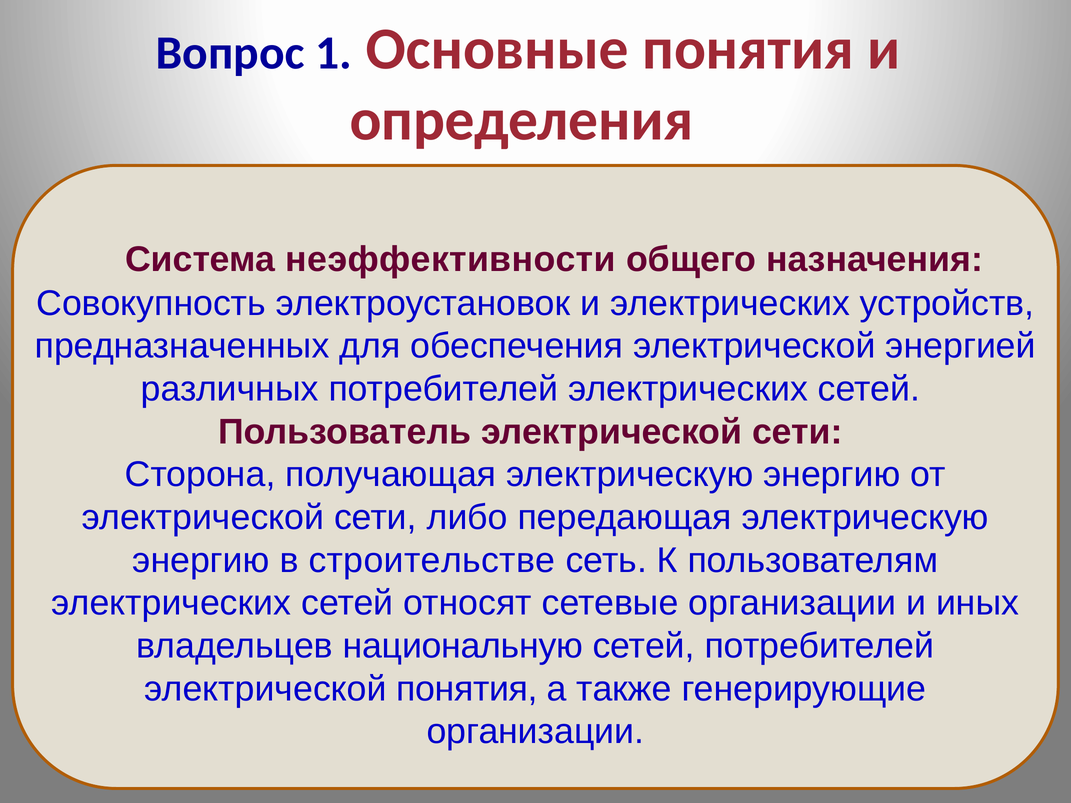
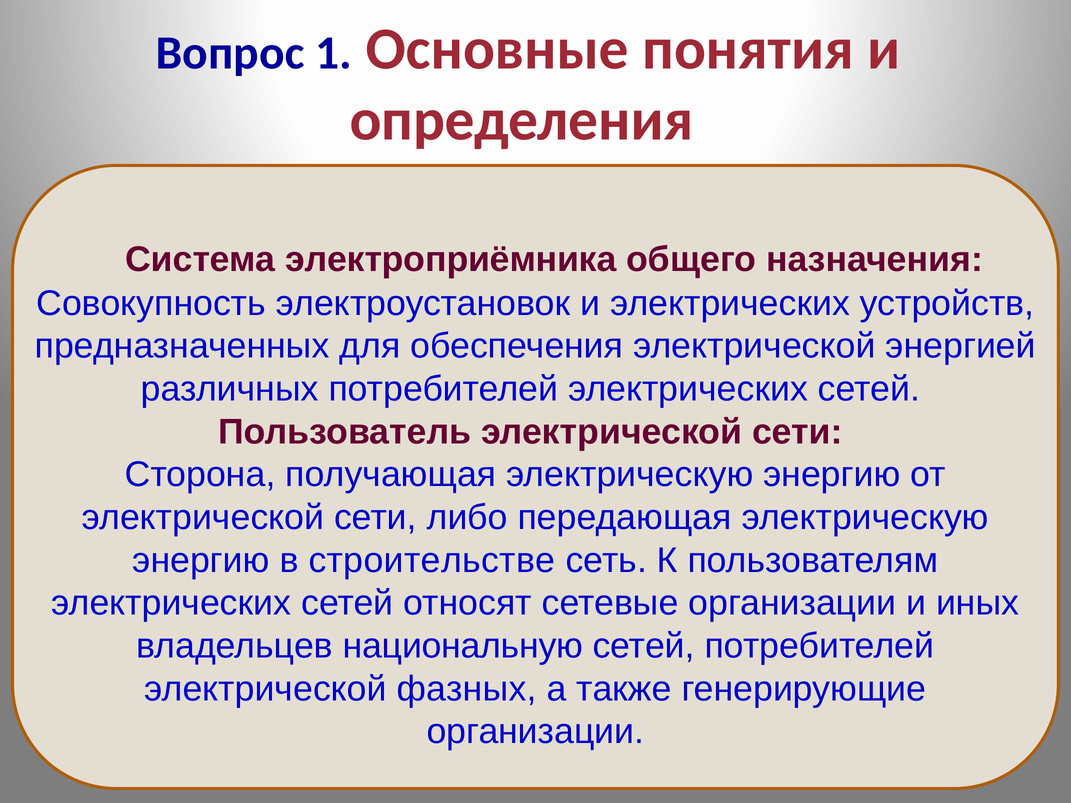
неэффективности: неэффективности -> электроприёмника (451, 259)
электрической понятия: понятия -> фазных (467, 689)
